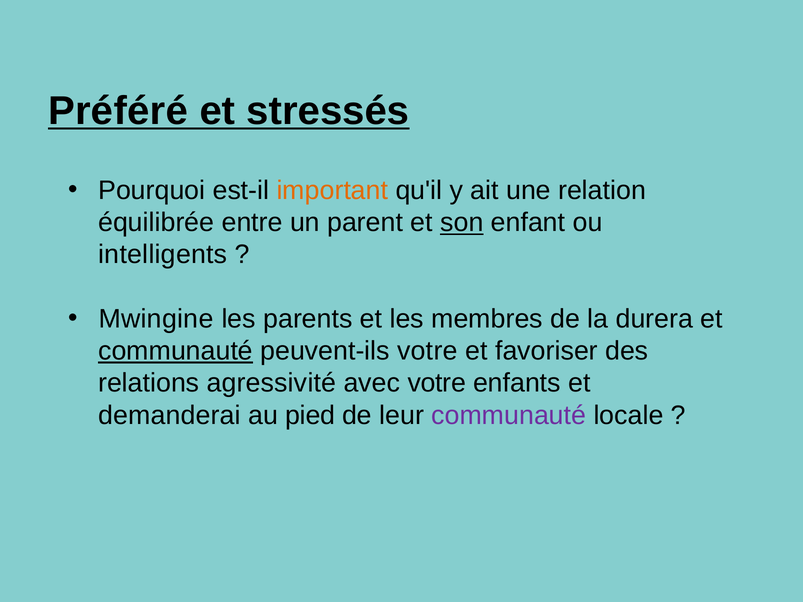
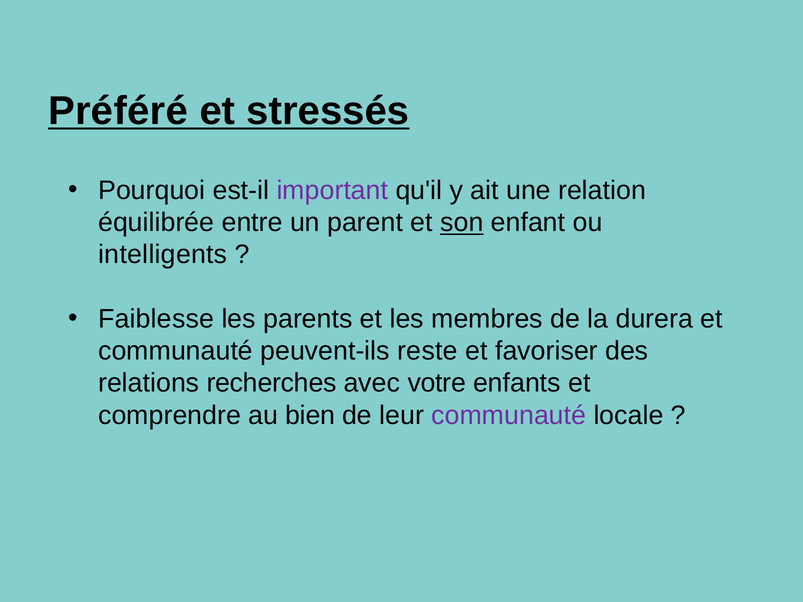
important colour: orange -> purple (332, 191)
Mwingine: Mwingine -> Faiblesse (156, 319)
communauté underline: present -> none (176, 351)
peuvent-ils votre: votre -> reste (427, 351)
agressivité: agressivité -> recherches (272, 383)
demanderai: demanderai -> comprendre (170, 415)
pied: pied -> bien (310, 415)
